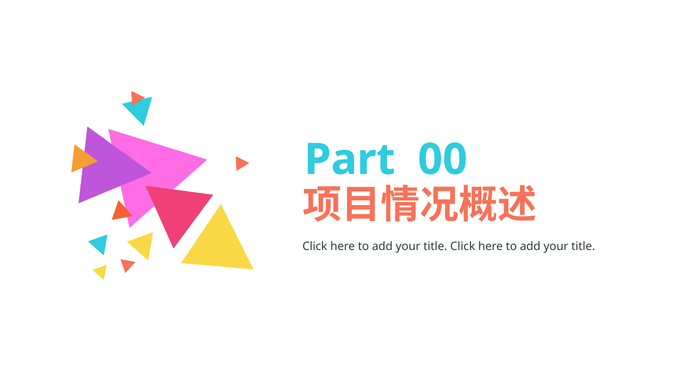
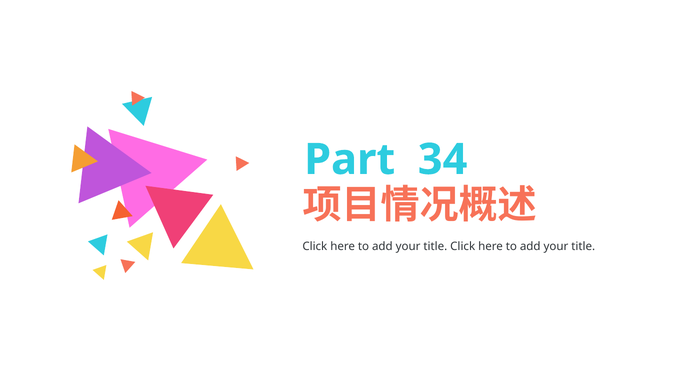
00: 00 -> 34 (443, 159)
